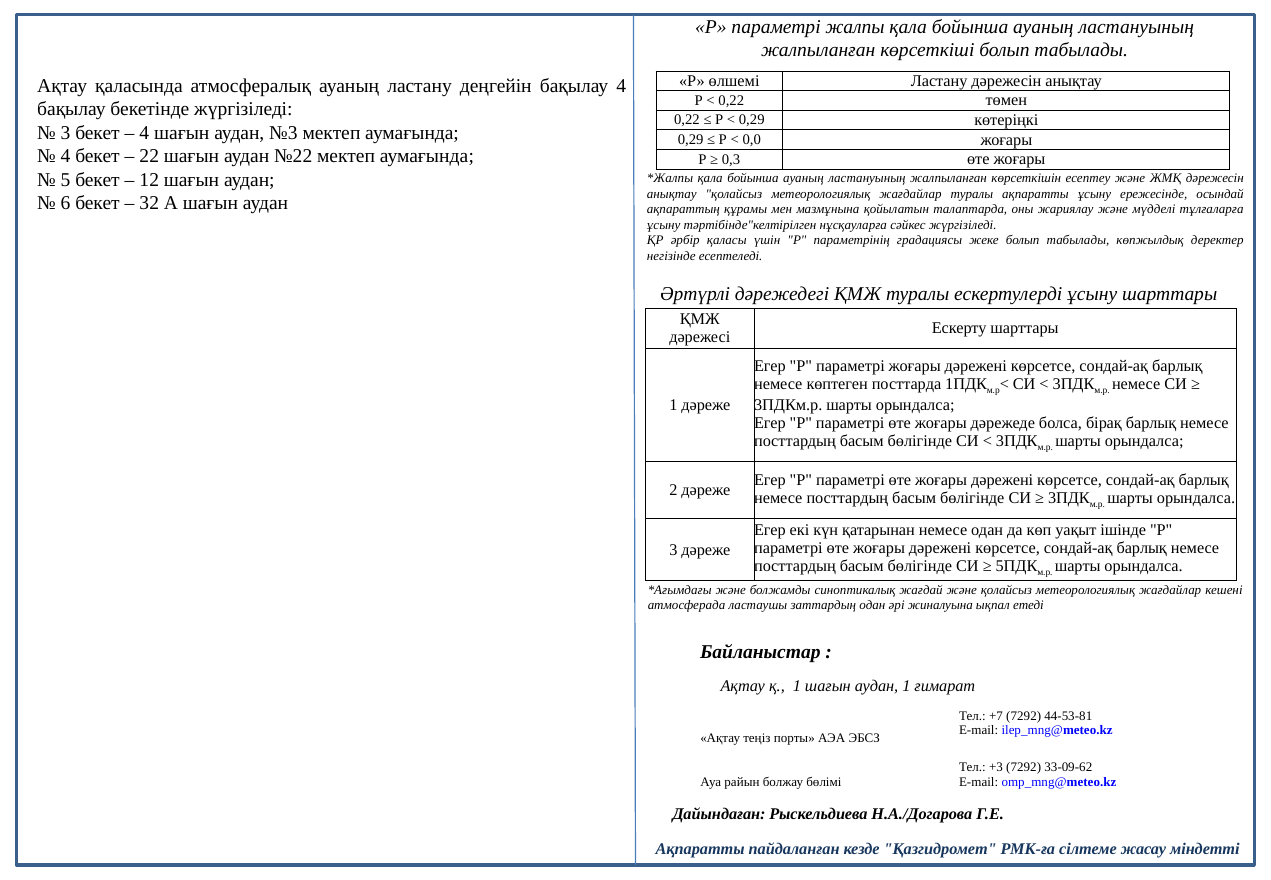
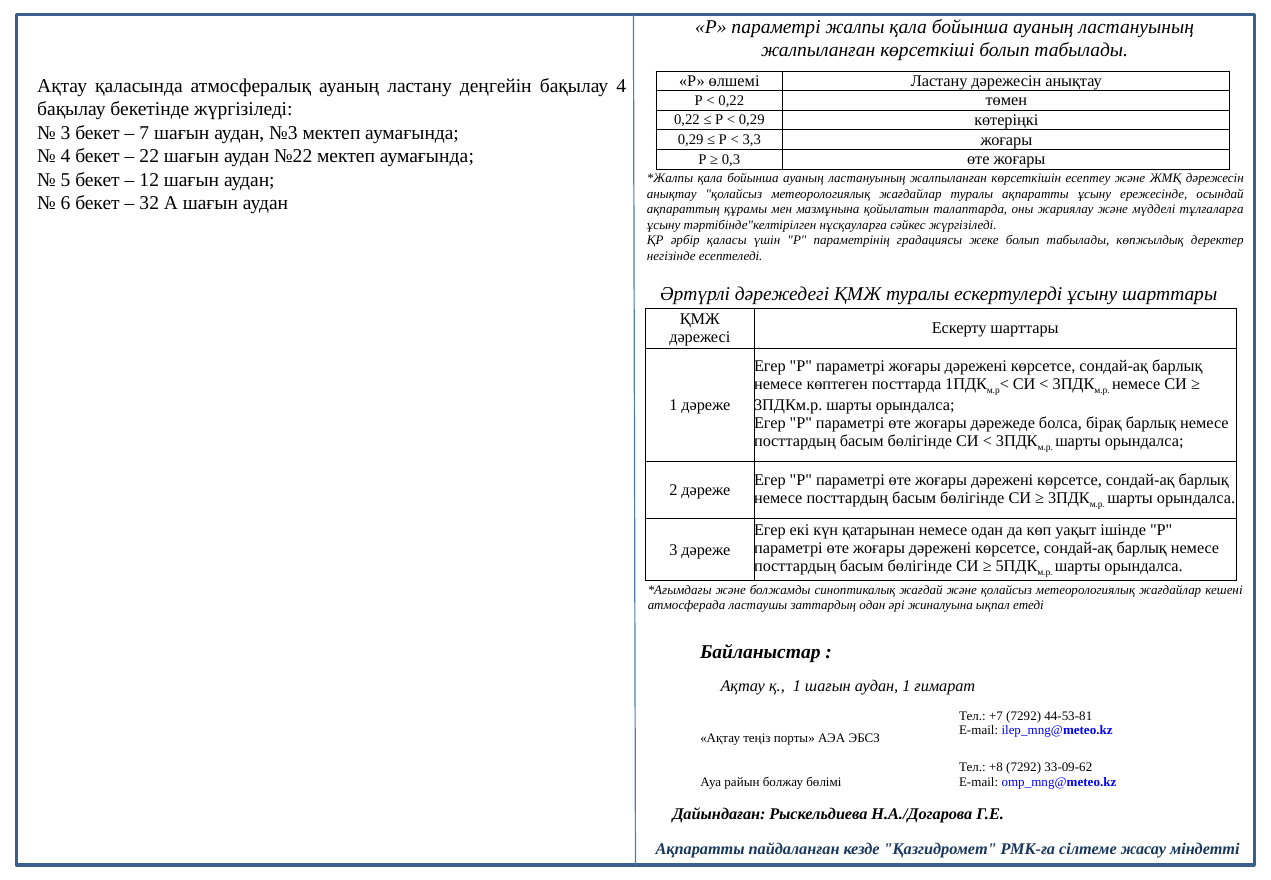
4: 4 -> 7 (144, 133)
0,0: 0,0 -> 3,3 (752, 140)
+3: +3 -> +8 (996, 768)
